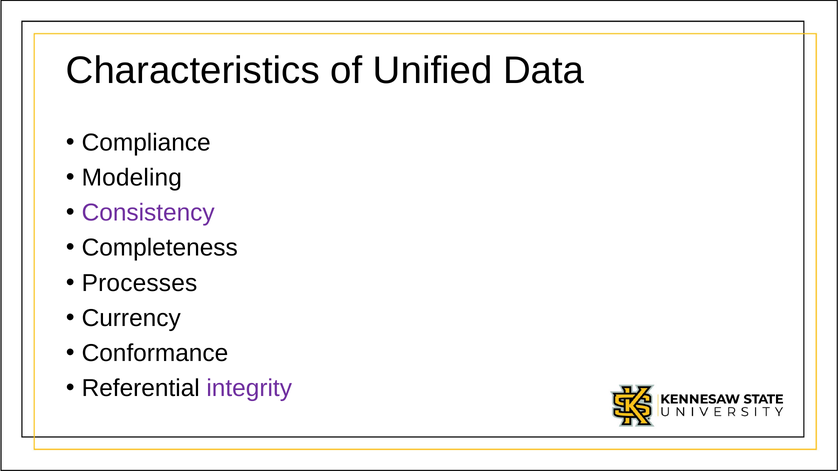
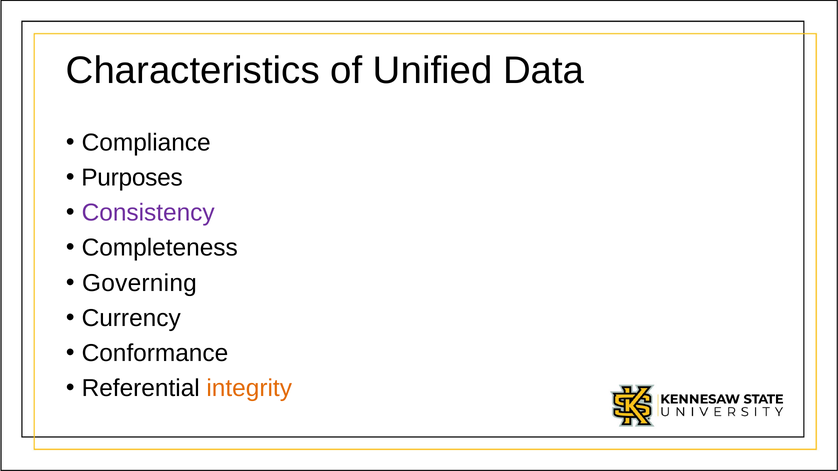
Modeling: Modeling -> Purposes (132, 178)
Processes: Processes -> Governing (139, 283)
integrity colour: purple -> orange (249, 389)
